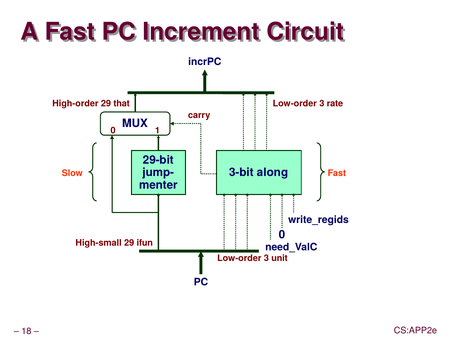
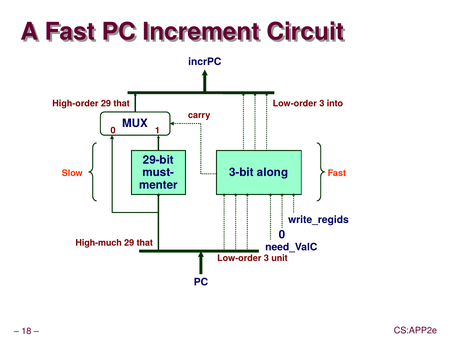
rate: rate -> into (335, 104)
jump-: jump- -> must- (158, 173)
High-small: High-small -> High-much (99, 243)
ifun: ifun -> that (145, 243)
